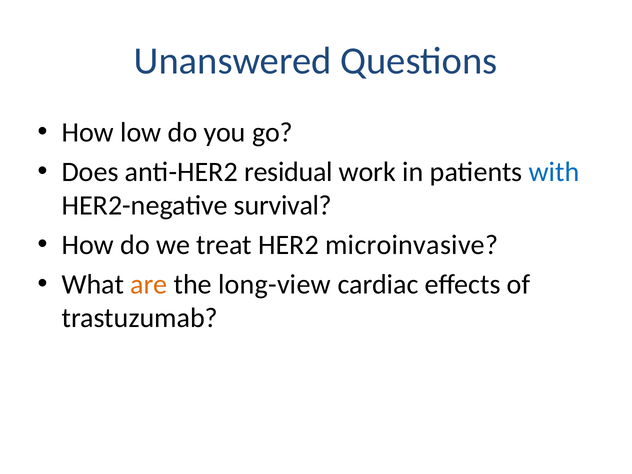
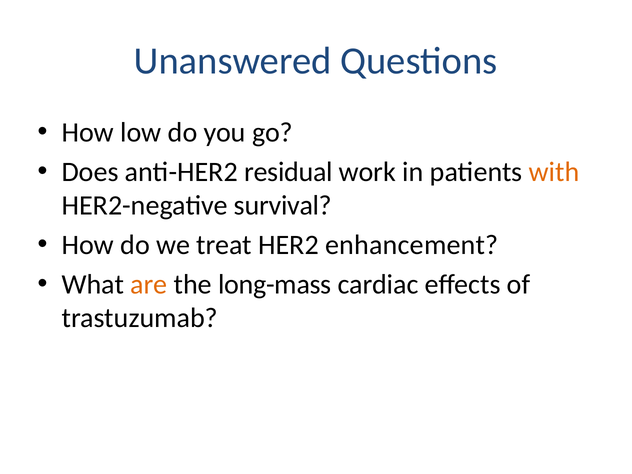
with colour: blue -> orange (554, 172)
microinvasive: microinvasive -> enhancement (412, 245)
long-view: long-view -> long-mass (275, 284)
